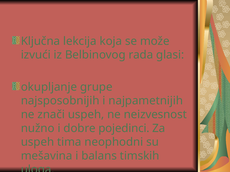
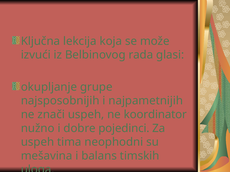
neizvesnost: neizvesnost -> koordinator (155, 115)
